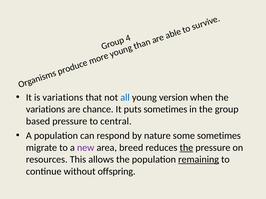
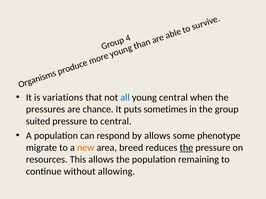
young version: version -> central (173, 98)
variations: variations -> pressures (45, 110)
based: based -> suited (38, 122)
by nature: nature -> allows (157, 136)
some sometimes: sometimes -> phenotype (219, 136)
new colour: purple -> orange (86, 148)
remaining underline: present -> none (199, 160)
offspring: offspring -> allowing (116, 172)
